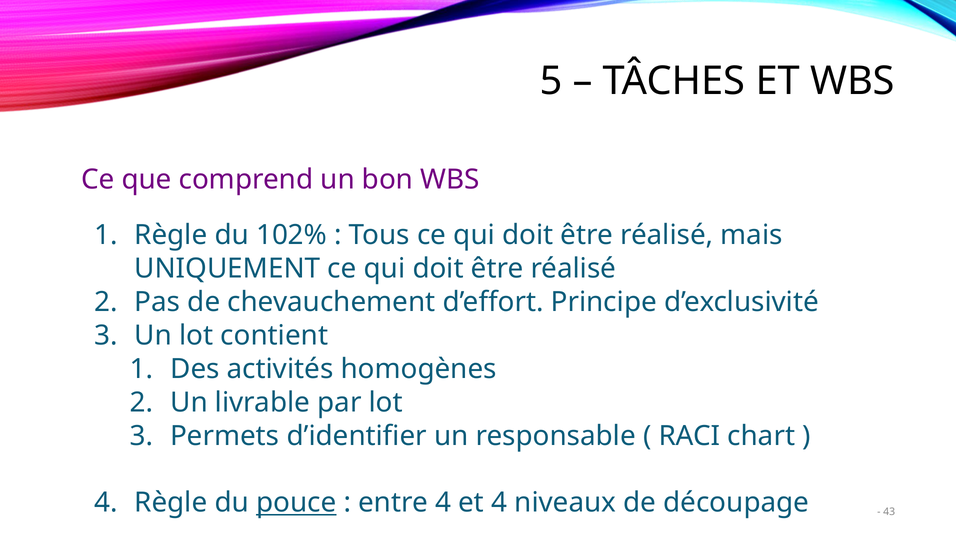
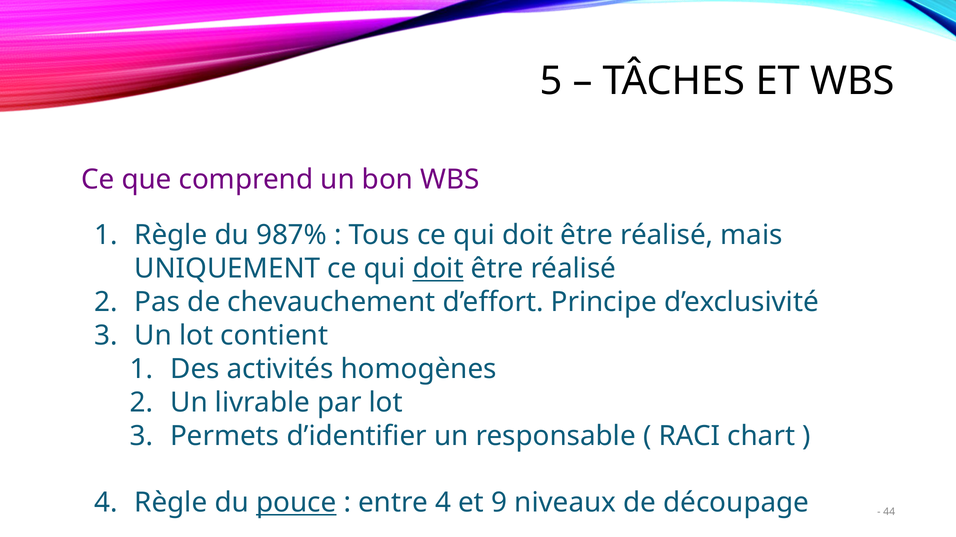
102%: 102% -> 987% (292, 236)
doit underline: none -> present (438, 269)
et 4: 4 -> 9 (499, 503)
43: 43 -> 44 (889, 513)
